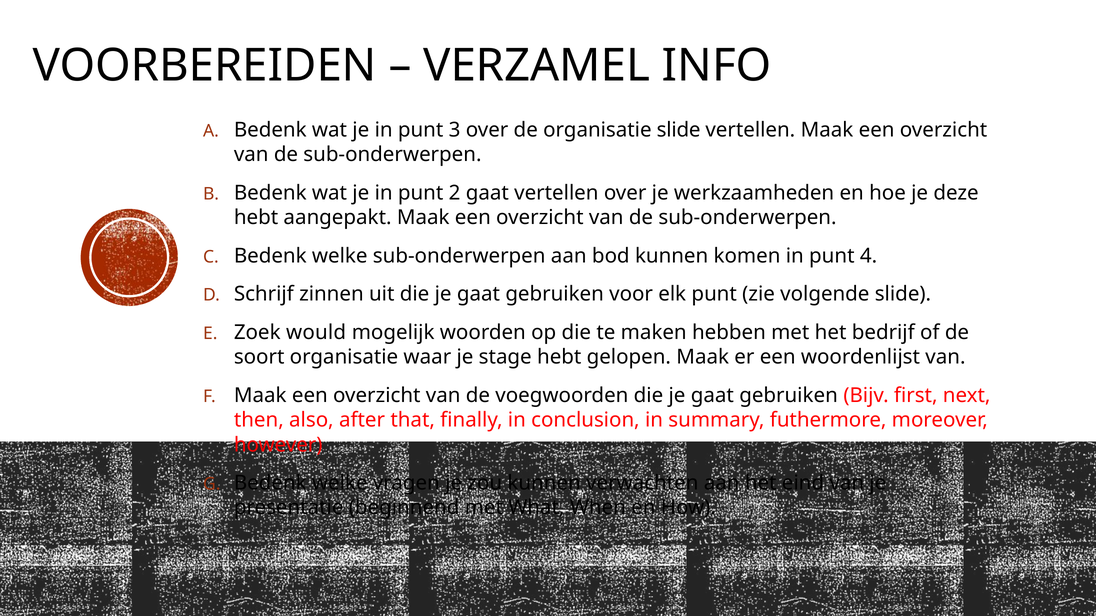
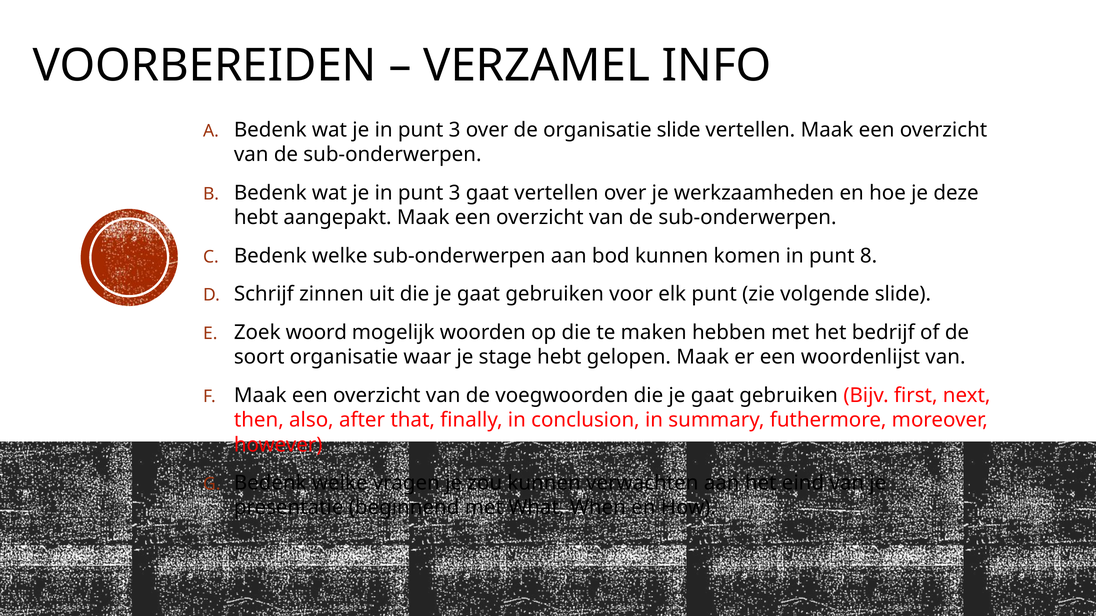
2: 2 -> 3 (455, 193)
4: 4 -> 8 (869, 256)
would: would -> woord (316, 333)
